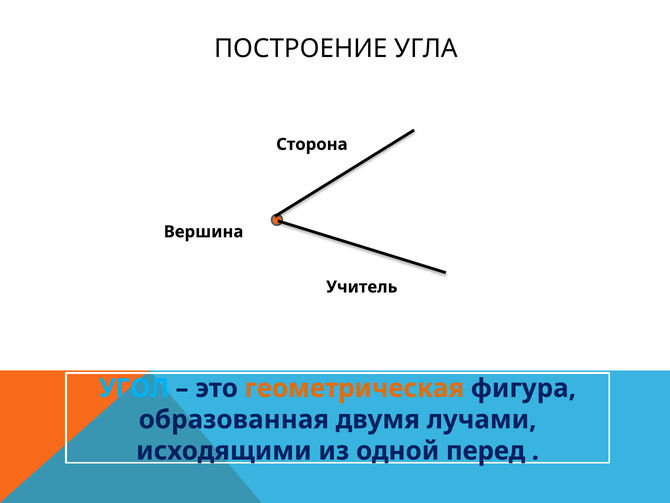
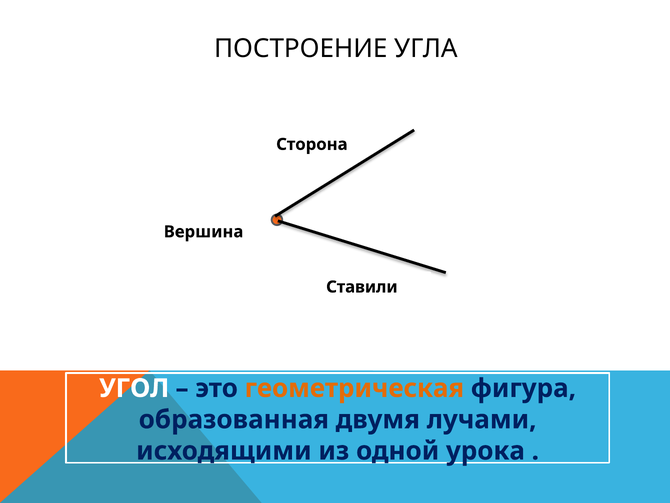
Учитель: Учитель -> Ставили (362, 287)
УГОЛ colour: light blue -> white (134, 388)
перед: перед -> урока (485, 451)
